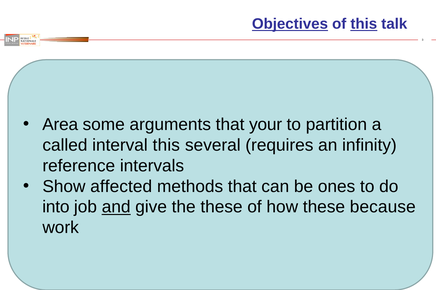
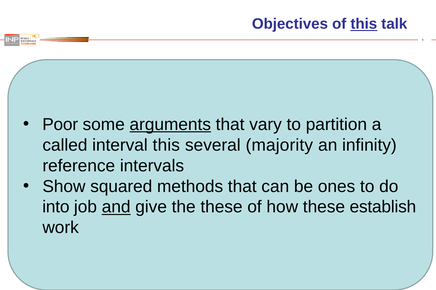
Objectives underline: present -> none (290, 24)
Area: Area -> Poor (60, 125)
arguments underline: none -> present (170, 125)
your: your -> vary (266, 125)
requires: requires -> majority (279, 145)
affected: affected -> squared (121, 187)
because: because -> establish (383, 207)
